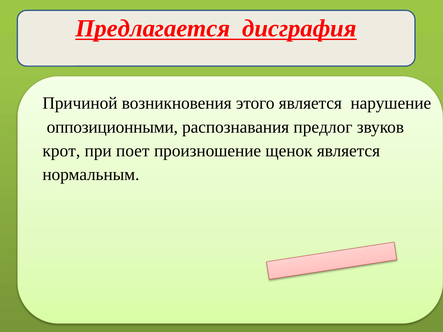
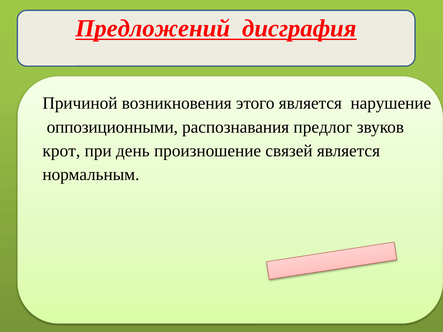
Предлагается: Предлагается -> Предложений (153, 29)
поет: поет -> день (133, 151)
щенок: щенок -> связей (289, 151)
